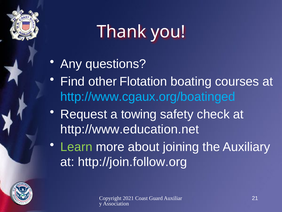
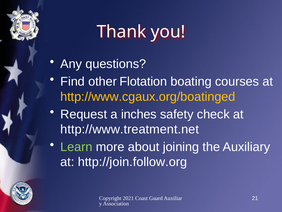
http://www.cgaux.org/boatinged colour: light blue -> yellow (148, 96)
towing: towing -> inches (139, 114)
http://www.education.net: http://www.education.net -> http://www.treatment.net (130, 129)
